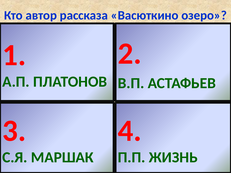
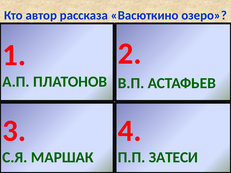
ЖИЗНЬ: ЖИЗНЬ -> ЗАТЕСИ (173, 158)
